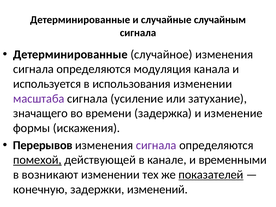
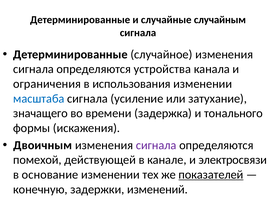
модуляция: модуляция -> устройства (162, 69)
используется: используется -> ограничения (47, 84)
масштаба colour: purple -> blue (39, 99)
изменение: изменение -> тонального (233, 113)
Перерывов: Перерывов -> Двоичным (43, 145)
помехой underline: present -> none (37, 160)
временными: временными -> электросвязи (233, 160)
возникают: возникают -> основание (50, 175)
